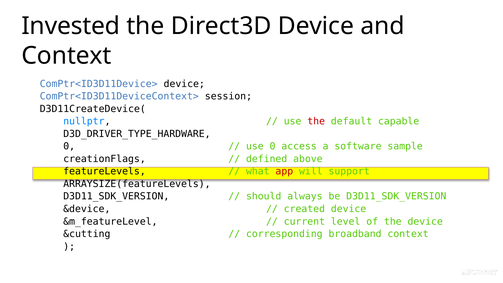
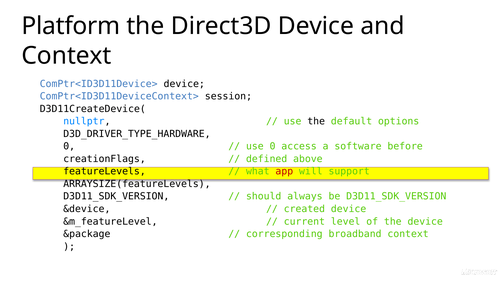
Invested: Invested -> Platform (71, 26)
the colour: red -> black (316, 121)
capable: capable -> options (399, 121)
sample: sample -> before (405, 146)
&cutting: &cutting -> &package (87, 234)
